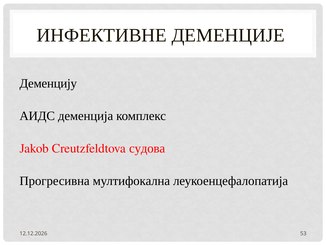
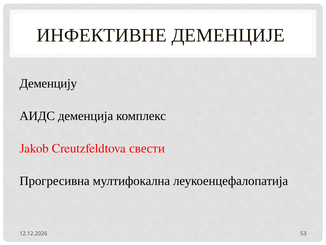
судова: судова -> свести (147, 148)
